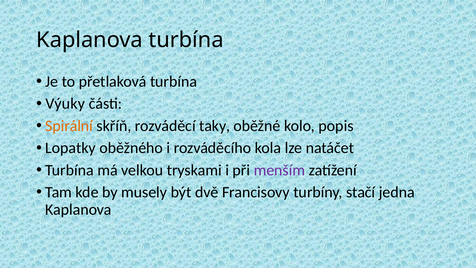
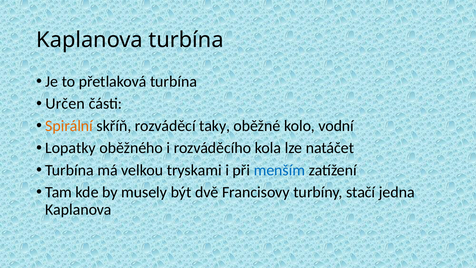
Výuky: Výuky -> Určen (65, 104)
popis: popis -> vodní (336, 126)
menším colour: purple -> blue (279, 170)
